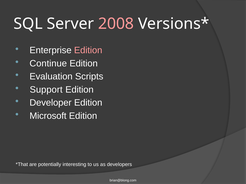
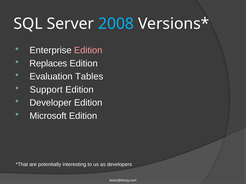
2008 colour: pink -> light blue (116, 24)
Continue: Continue -> Replaces (48, 64)
Scripts: Scripts -> Tables (89, 77)
